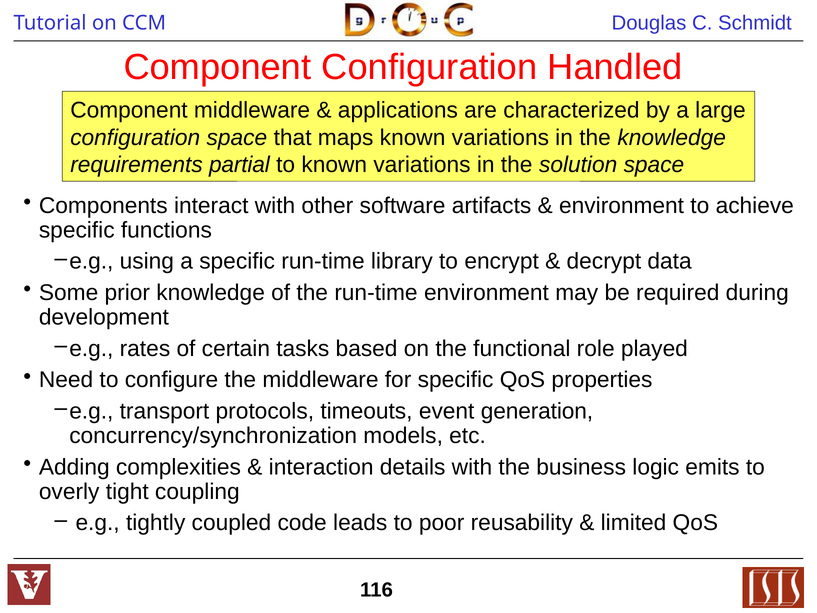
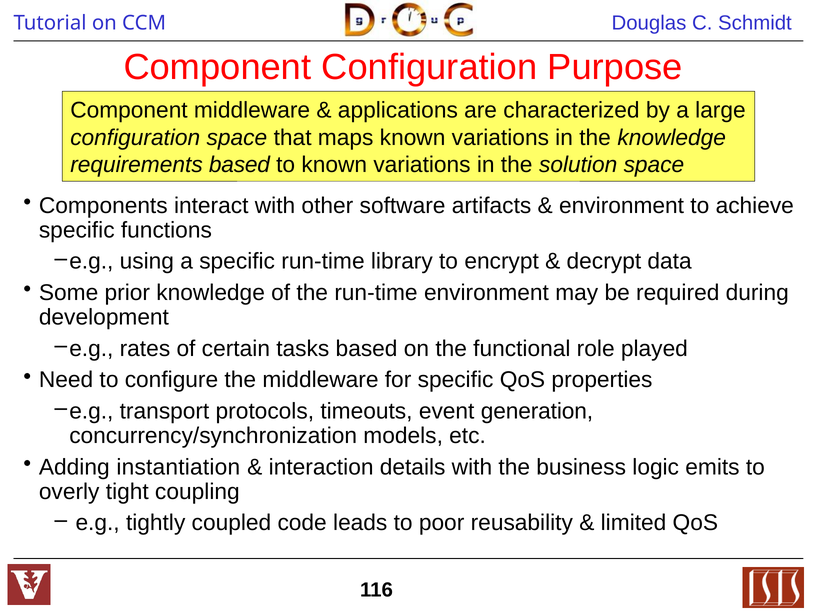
Handled: Handled -> Purpose (615, 67)
requirements partial: partial -> based (239, 165)
complexities: complexities -> instantiation (178, 467)
